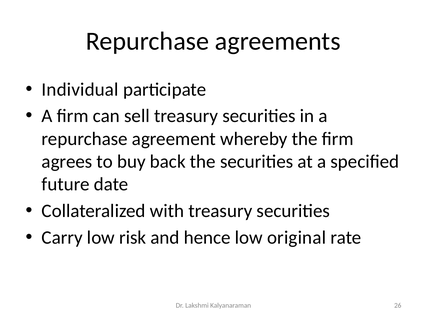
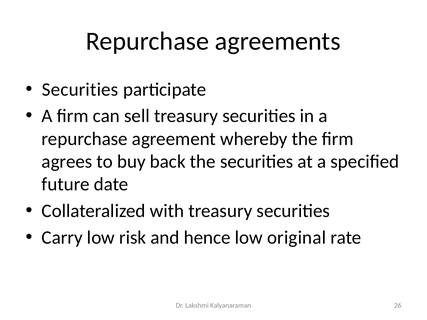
Individual: Individual -> Securities (80, 90)
